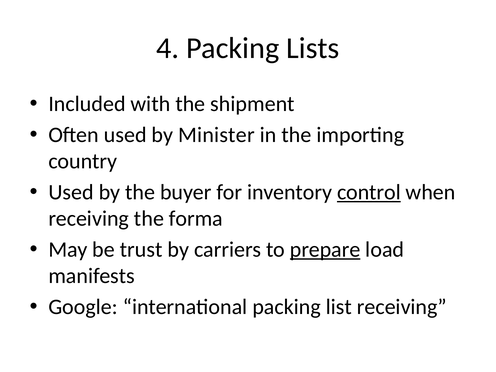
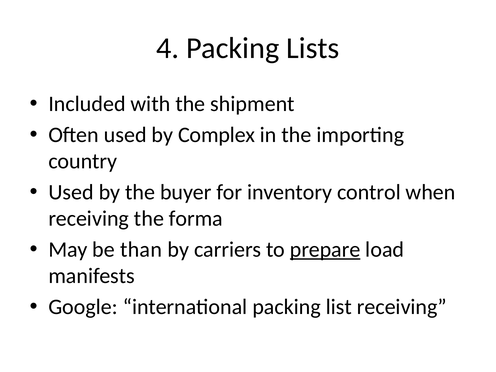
Minister: Minister -> Complex (217, 135)
control underline: present -> none (369, 192)
trust: trust -> than (141, 250)
